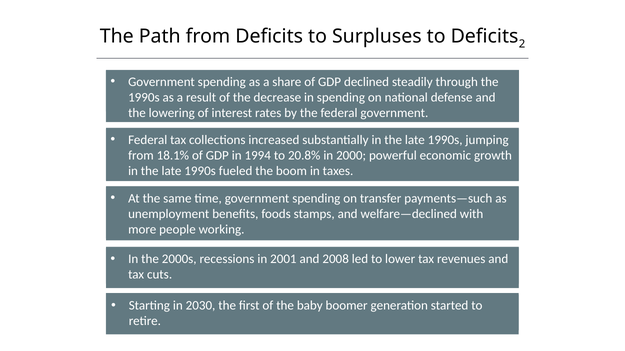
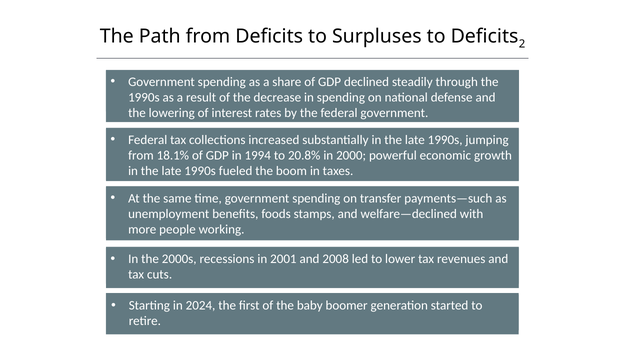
2030: 2030 -> 2024 (201, 306)
